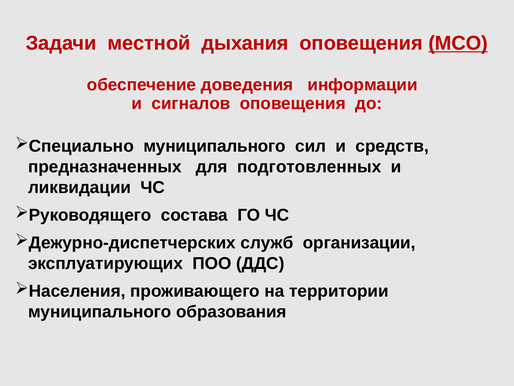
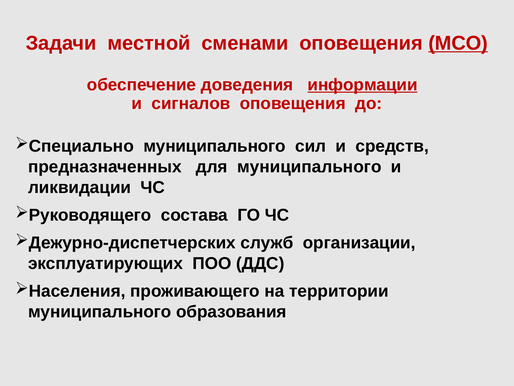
дыхания: дыхания -> сменами (245, 43)
информации underline: none -> present (363, 85)
для подготовленных: подготовленных -> муниципального (309, 167)
